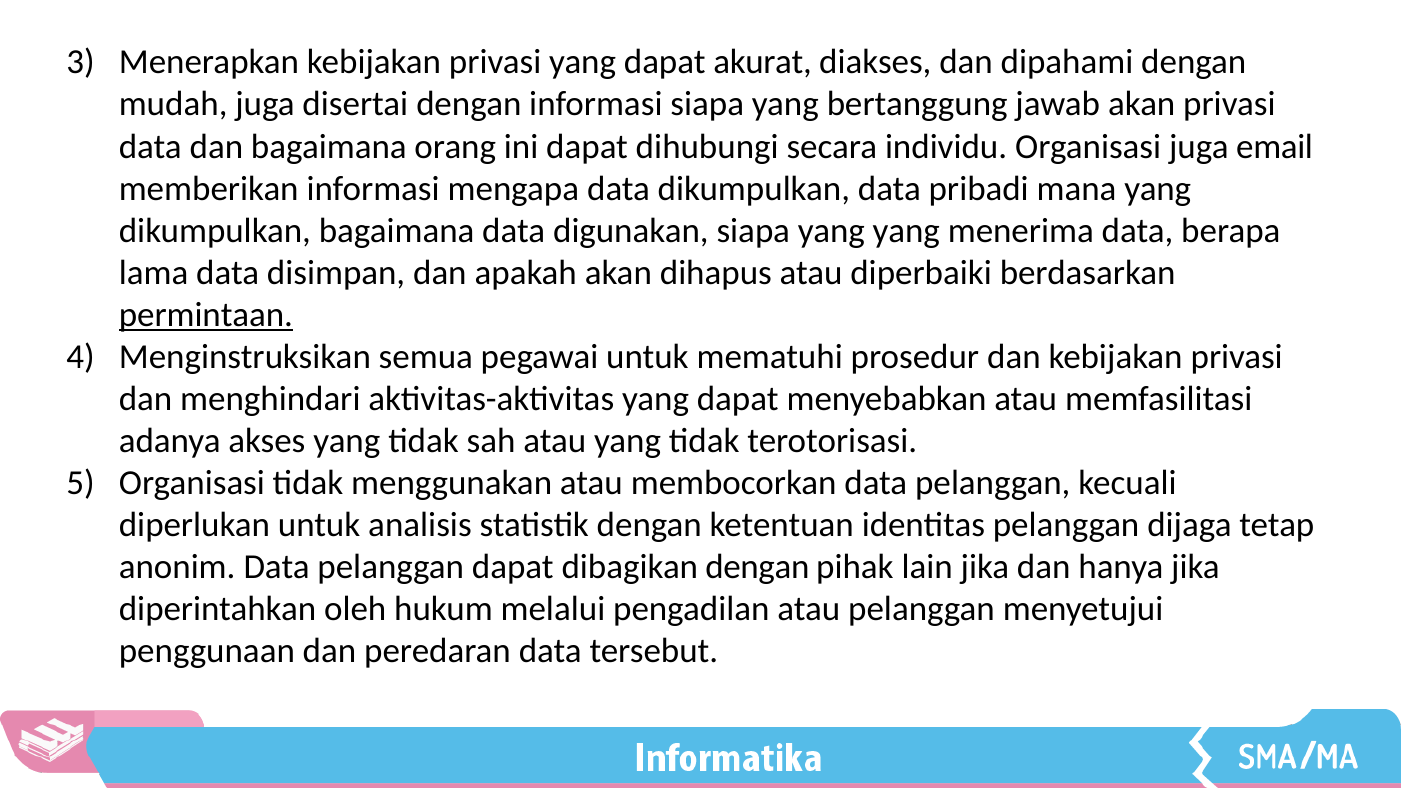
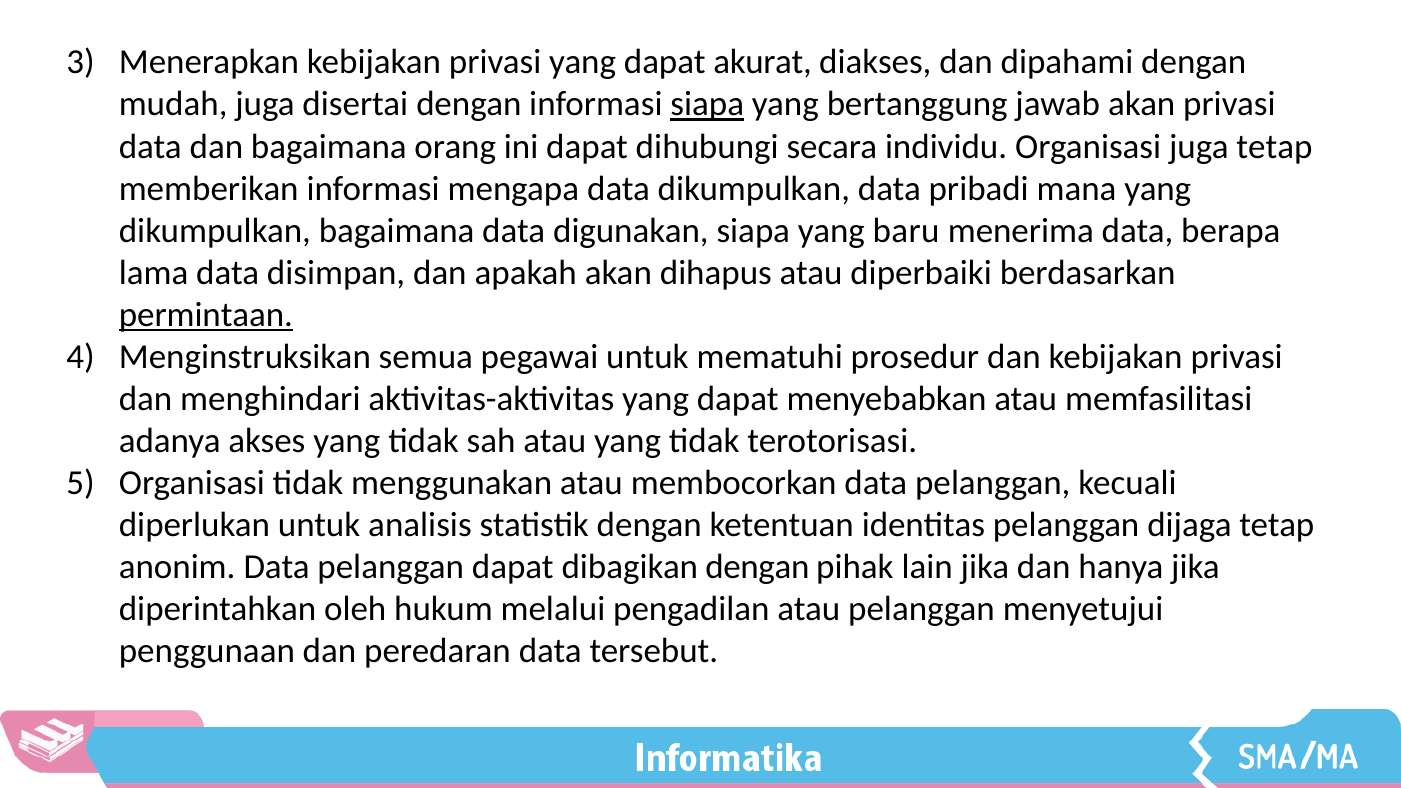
siapa underline: none -> present (707, 104)
juga email: email -> tetap (1274, 146)
yang yang: yang -> baru (906, 231)
